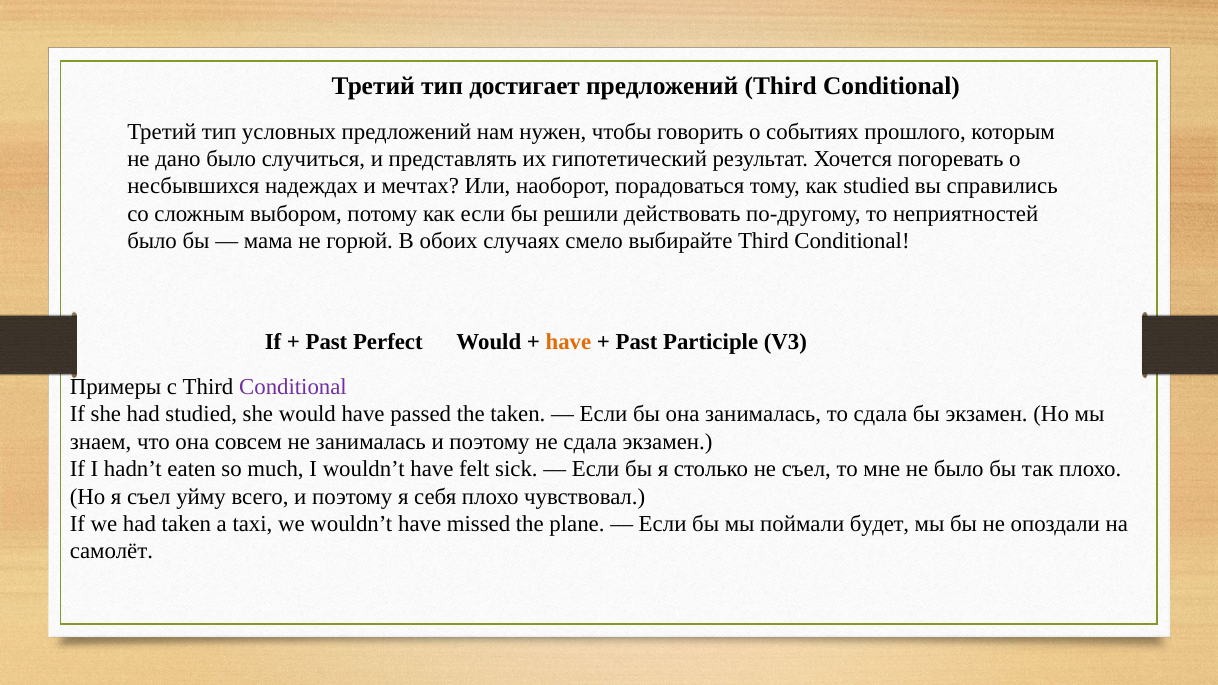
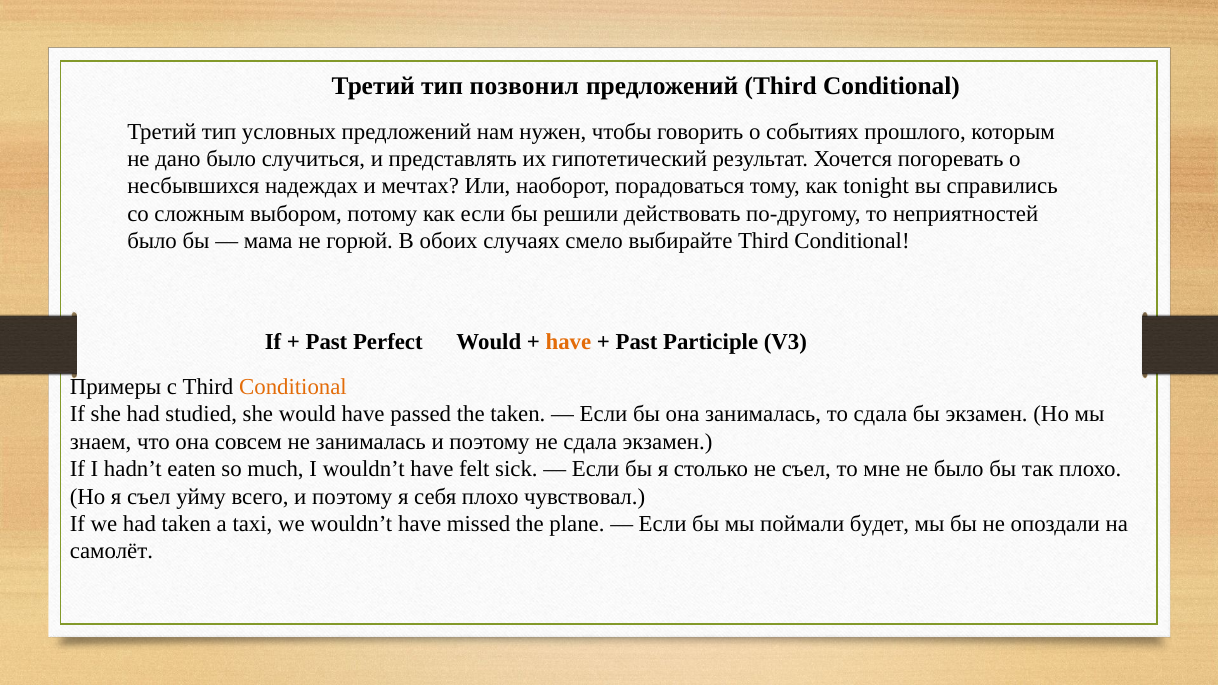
достигает: достигает -> позвонил (524, 87)
как studied: studied -> tonight (876, 186)
Conditional colour: purple -> orange (293, 387)
